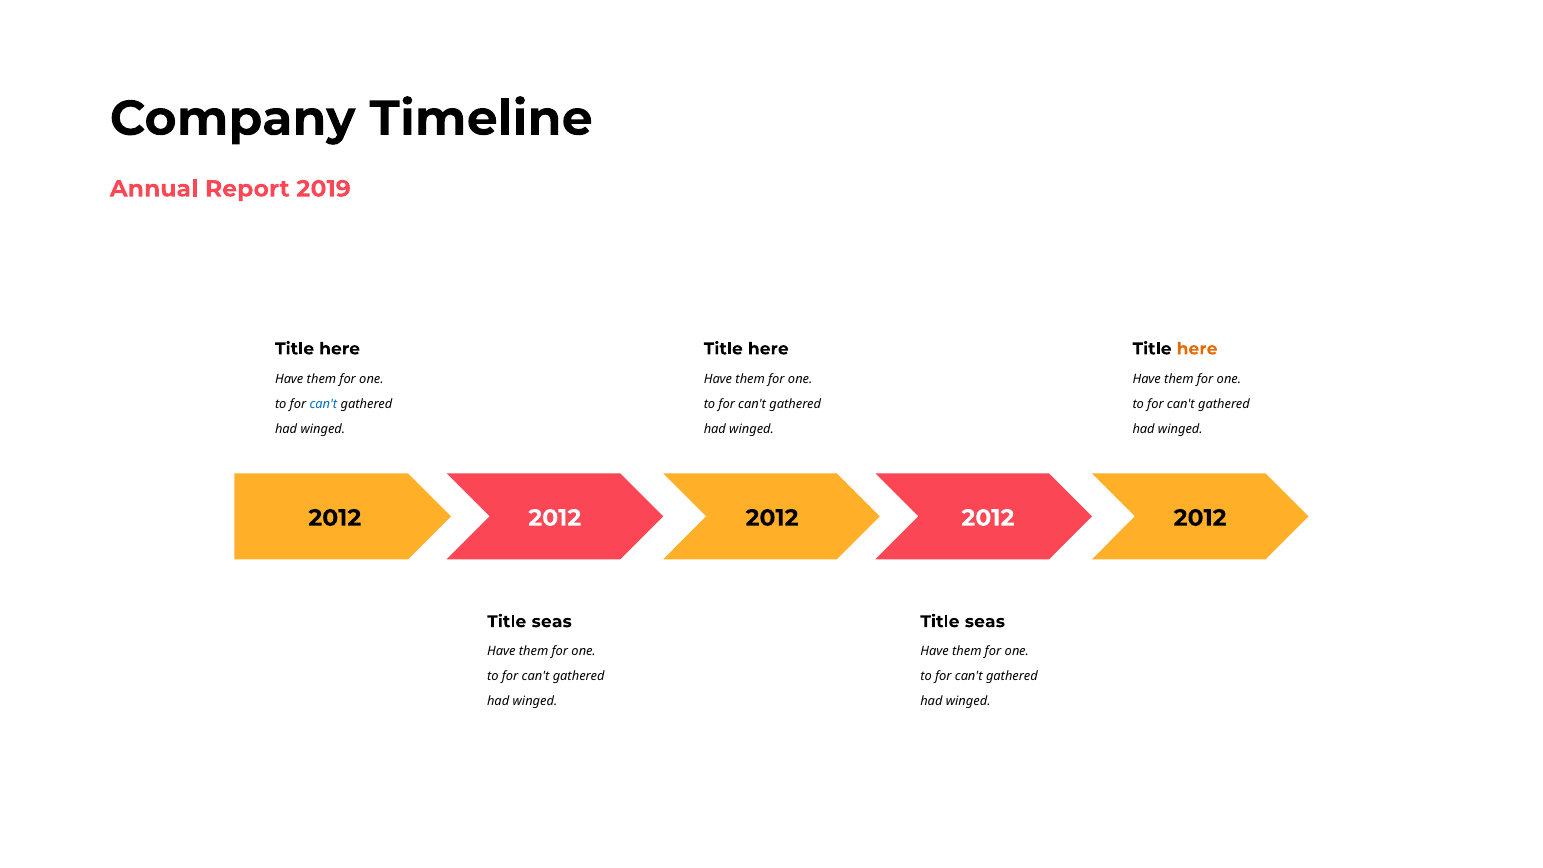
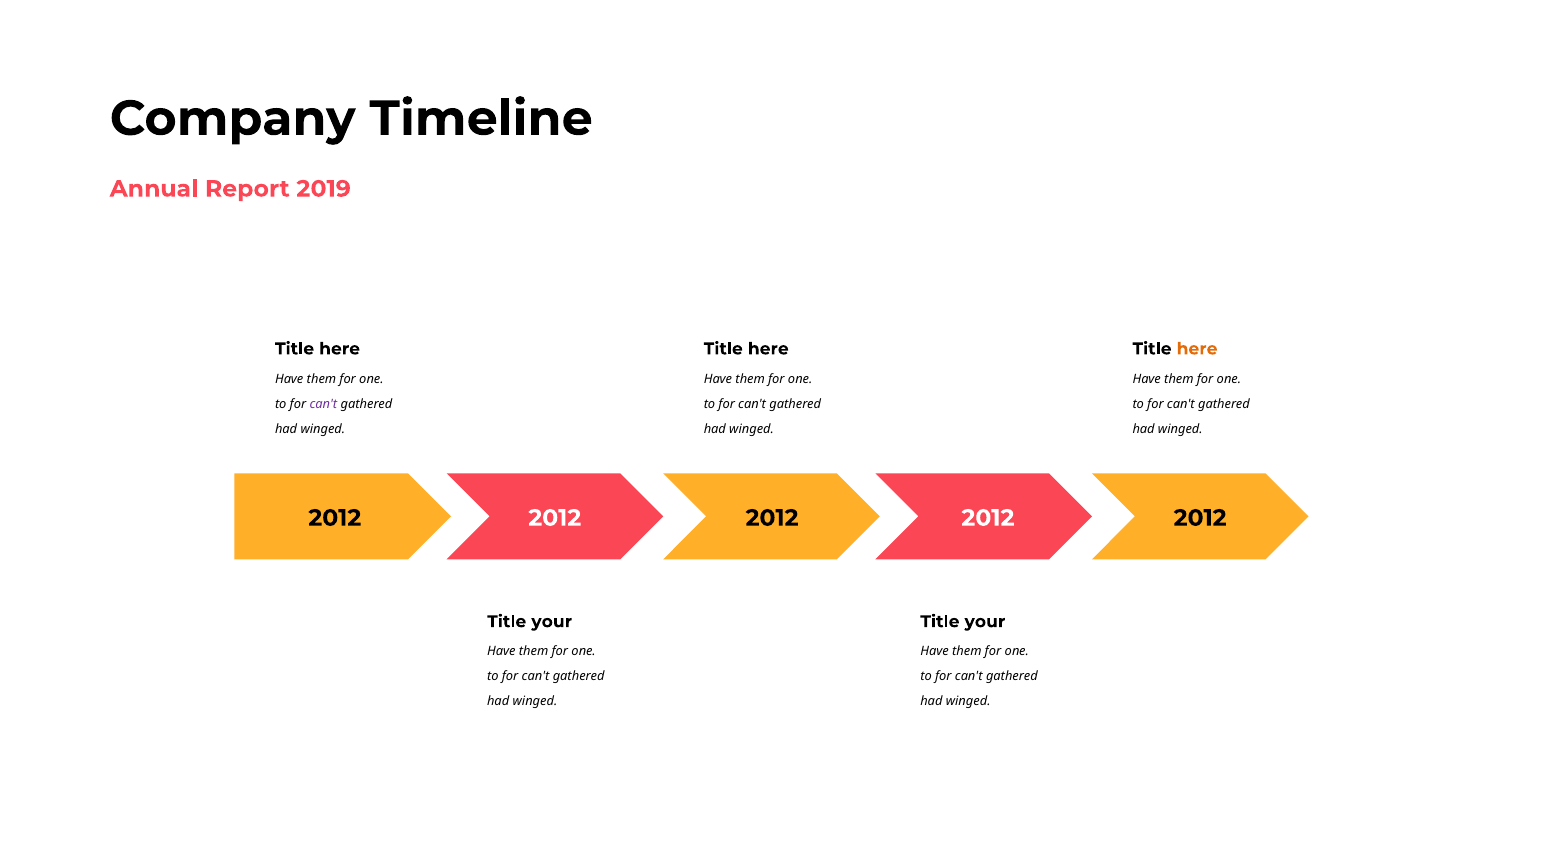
can't colour: blue -> purple (323, 404)
seas: seas -> your (552, 622)
seas: seas -> your (985, 622)
